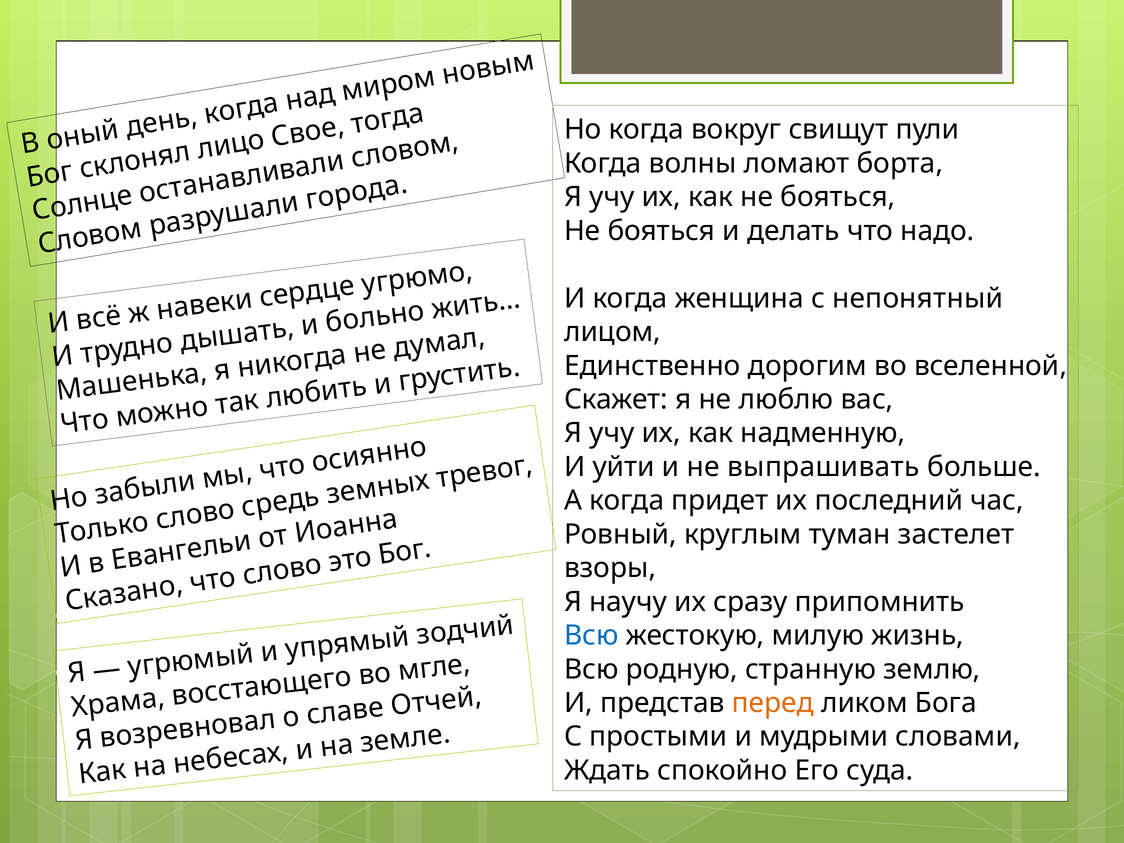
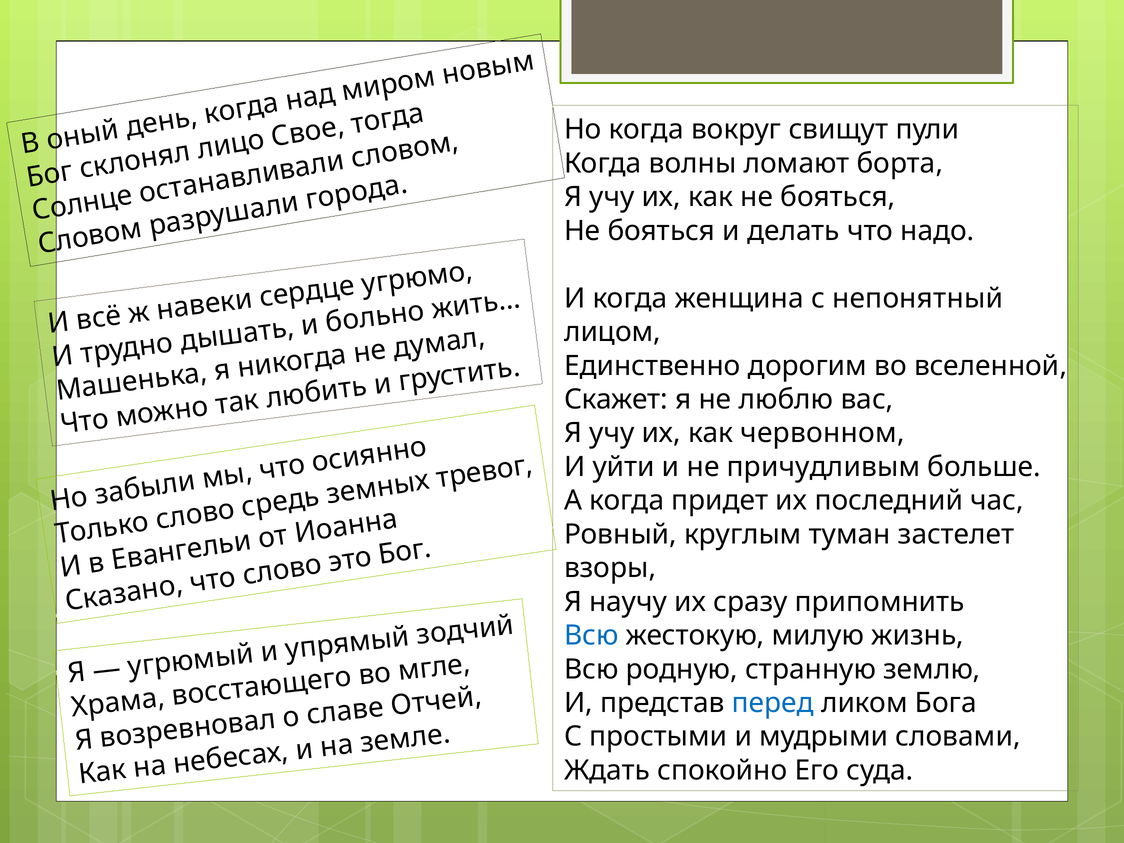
надменную: надменную -> червонном (823, 433)
выпрашивать: выпрашивать -> причудливым (823, 467)
перед colour: orange -> blue (773, 703)
